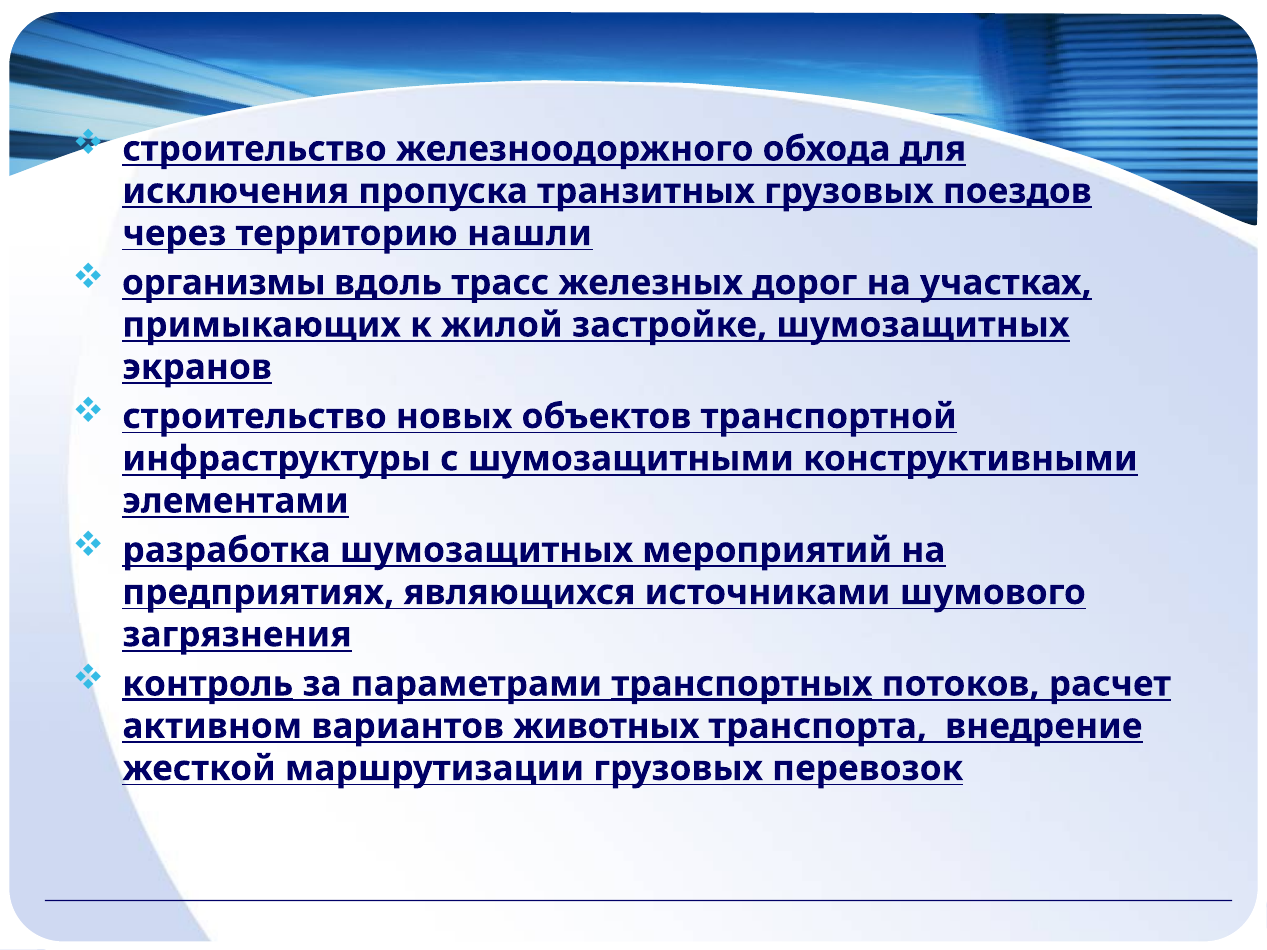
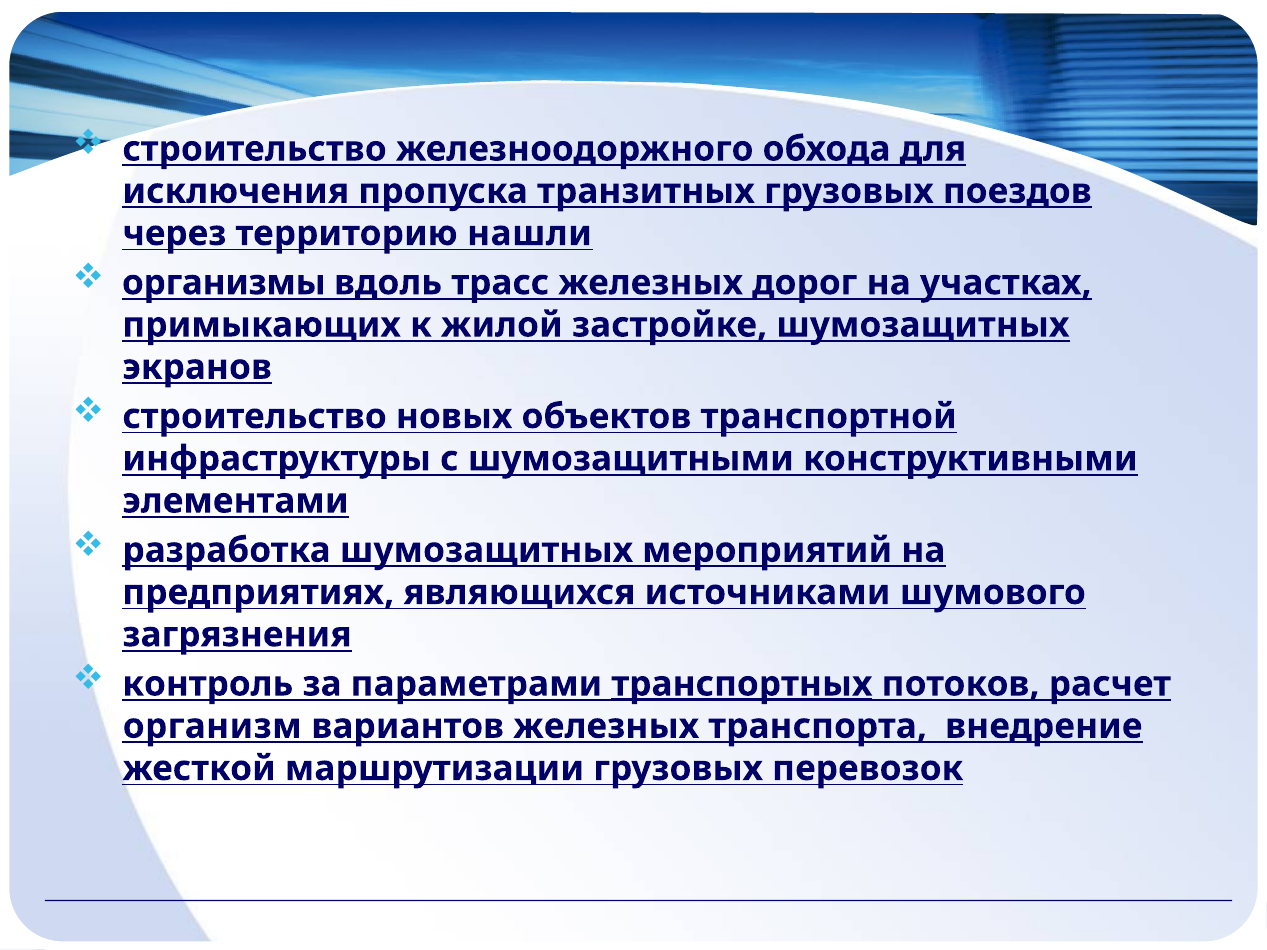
контроль underline: present -> none (208, 684)
активном: активном -> организм (212, 726)
вариантов животных: животных -> железных (606, 726)
